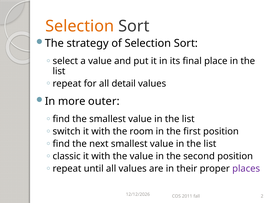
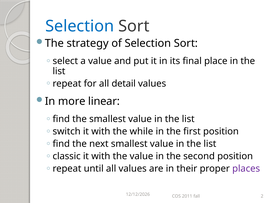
Selection colour: orange -> blue (80, 26)
outer: outer -> linear (104, 101)
room: room -> while (141, 132)
